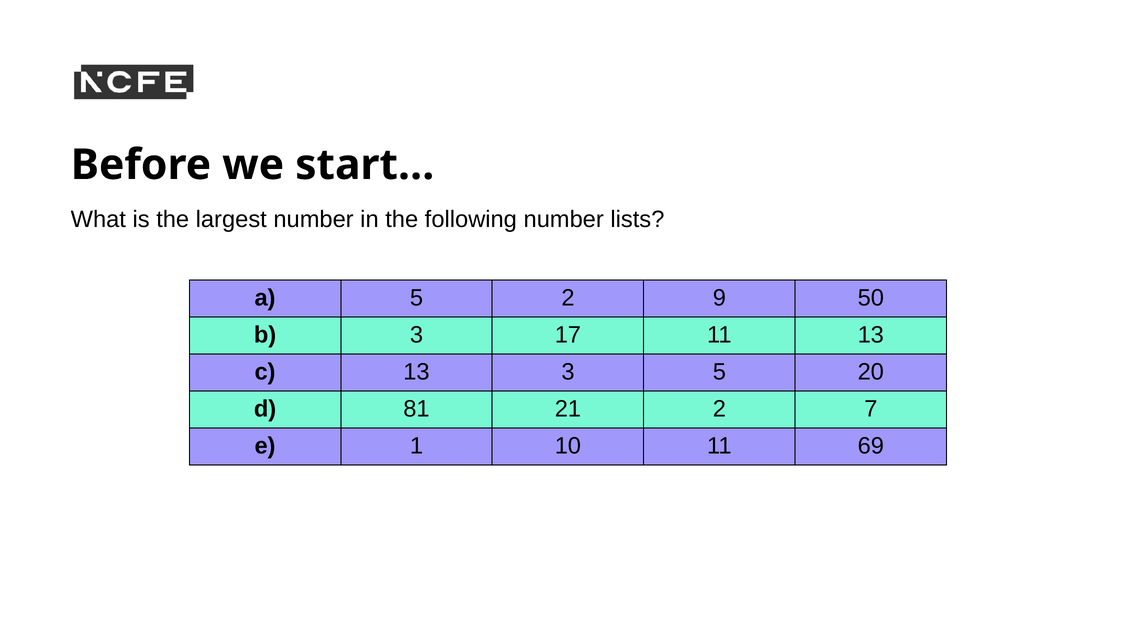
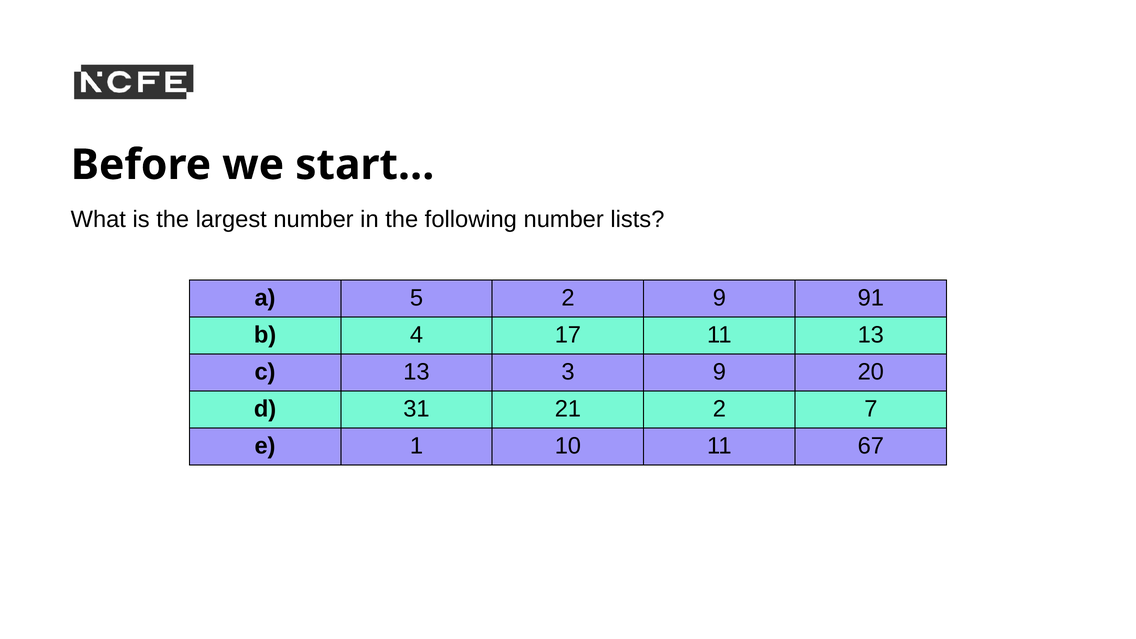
50: 50 -> 91 (871, 298)
b 3: 3 -> 4 (417, 335)
3 5: 5 -> 9 (719, 372)
81: 81 -> 31 (416, 409)
69: 69 -> 67 (871, 446)
